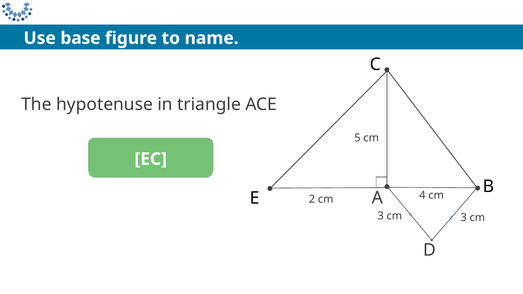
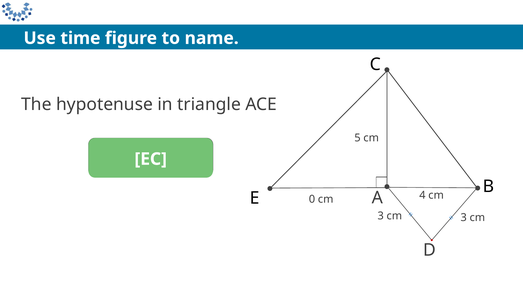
base: base -> time (80, 38)
2: 2 -> 0 (312, 199)
